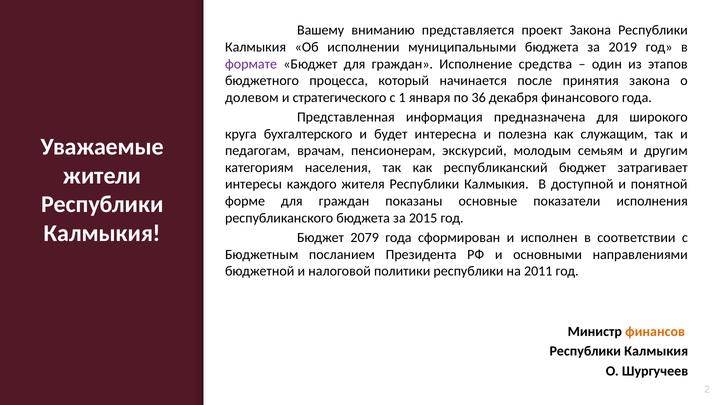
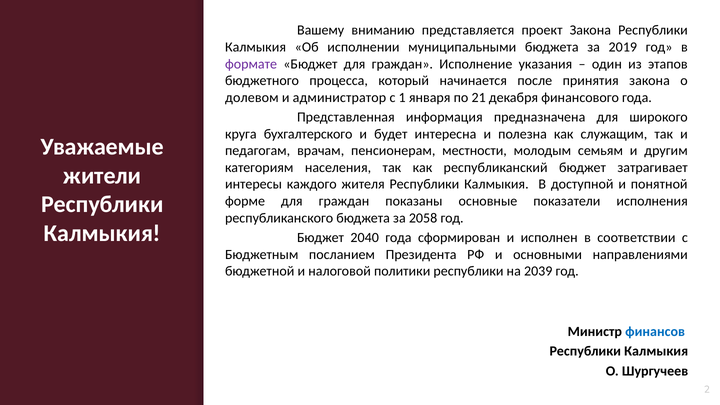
средства: средства -> указания (545, 64)
стратегического: стратегического -> администратор (339, 98)
36: 36 -> 21 (479, 98)
экскурсий: экскурсий -> местности (475, 151)
2015: 2015 -> 2058 (423, 218)
2079: 2079 -> 2040 (365, 238)
2011: 2011 -> 2039 (538, 271)
финансов colour: orange -> blue (655, 332)
